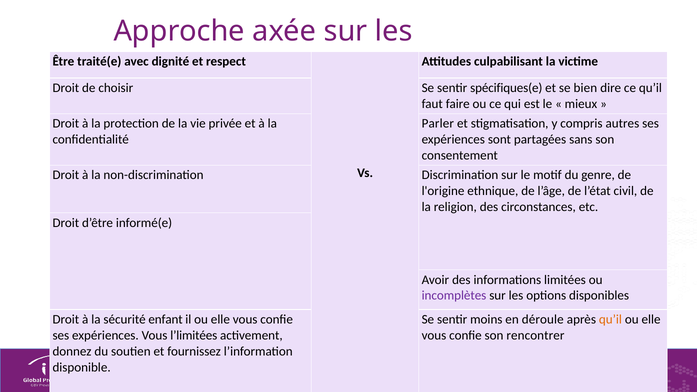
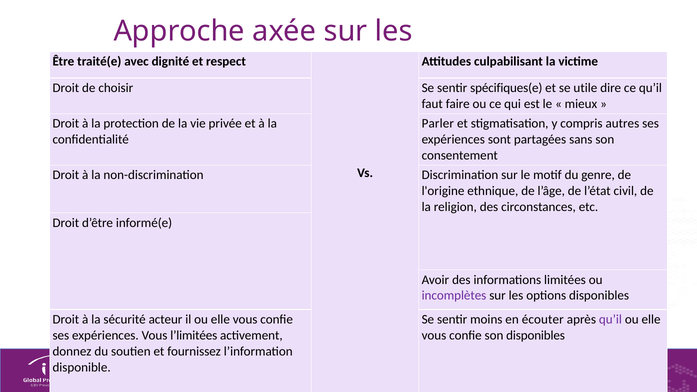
bien: bien -> utile (585, 88)
enfant: enfant -> acteur (166, 320)
déroule: déroule -> écouter (543, 320)
qu’il colour: orange -> purple (610, 320)
son rencontrer: rencontrer -> disponibles (536, 335)
